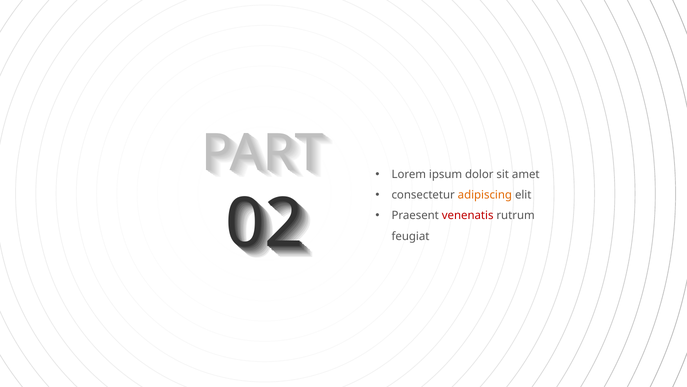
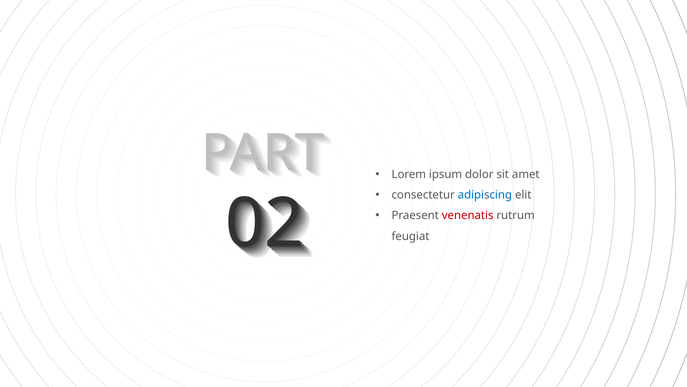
adipiscing colour: orange -> blue (485, 195)
